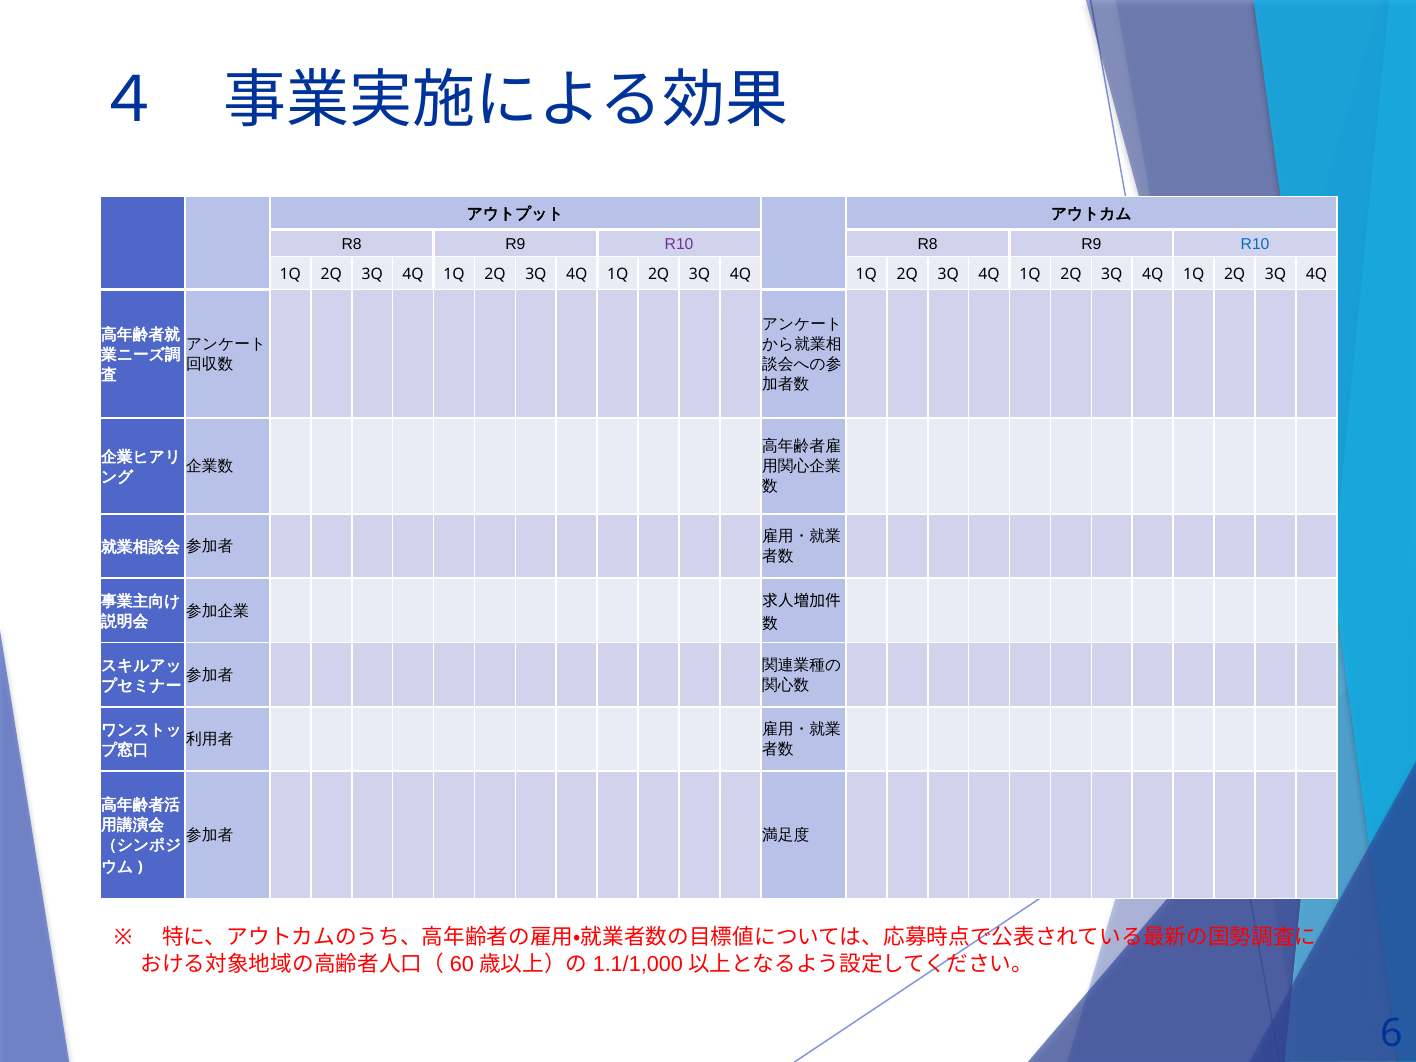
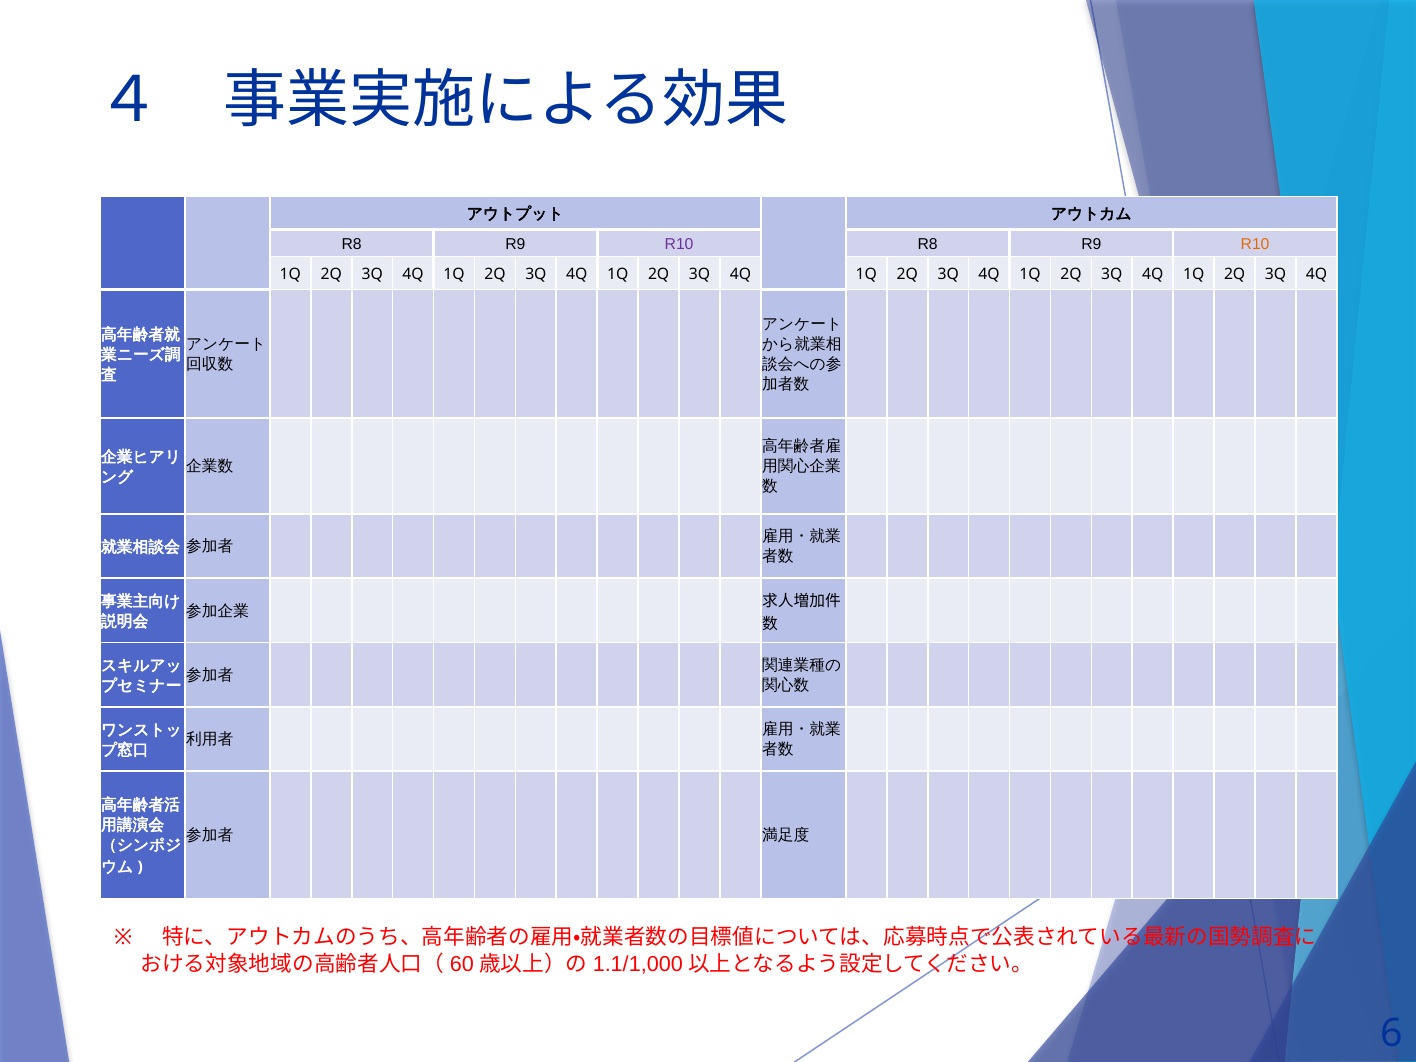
R10 colour: blue -> orange (1255, 244)
